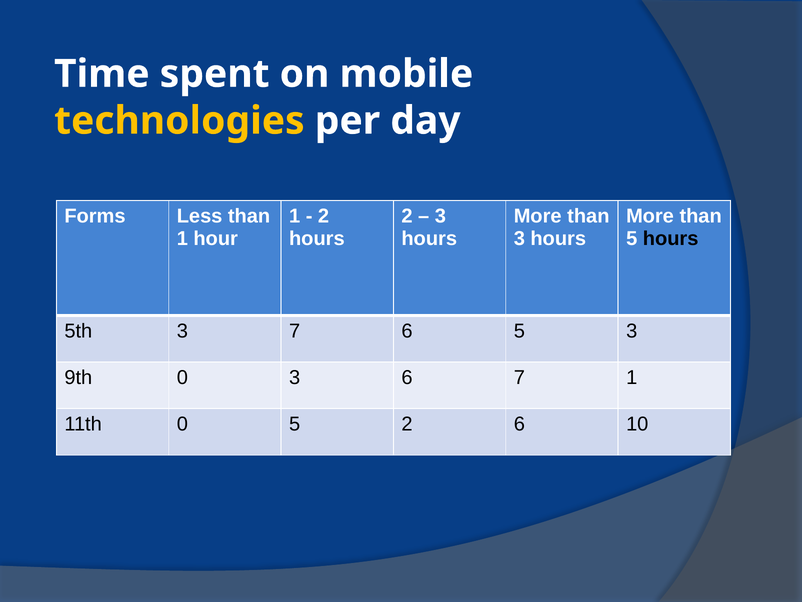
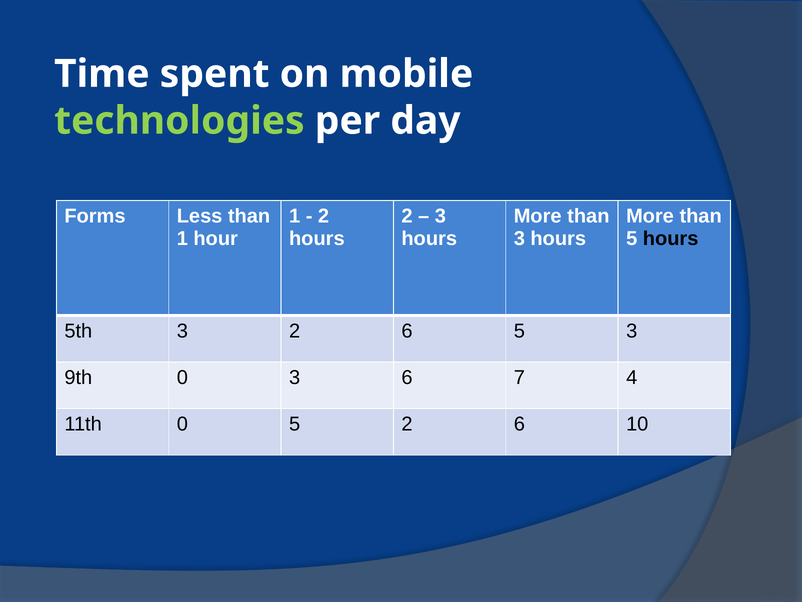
technologies colour: yellow -> light green (179, 121)
3 7: 7 -> 2 (295, 331)
7 1: 1 -> 4 (632, 377)
